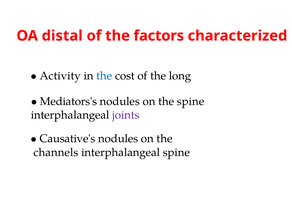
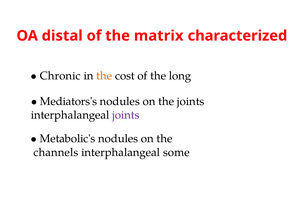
factors: factors -> matrix (159, 36)
Activity: Activity -> Chronic (60, 76)
the colour: blue -> orange (104, 76)
the spine: spine -> joints (191, 101)
Causative's: Causative's -> Metabolic's (68, 139)
interphalangeal spine: spine -> some (176, 152)
